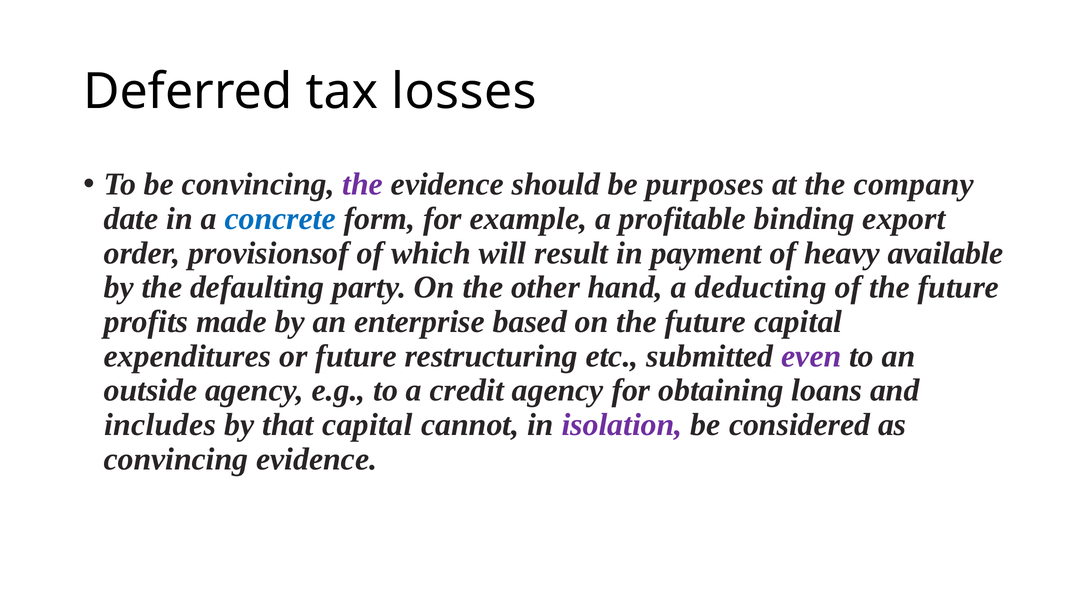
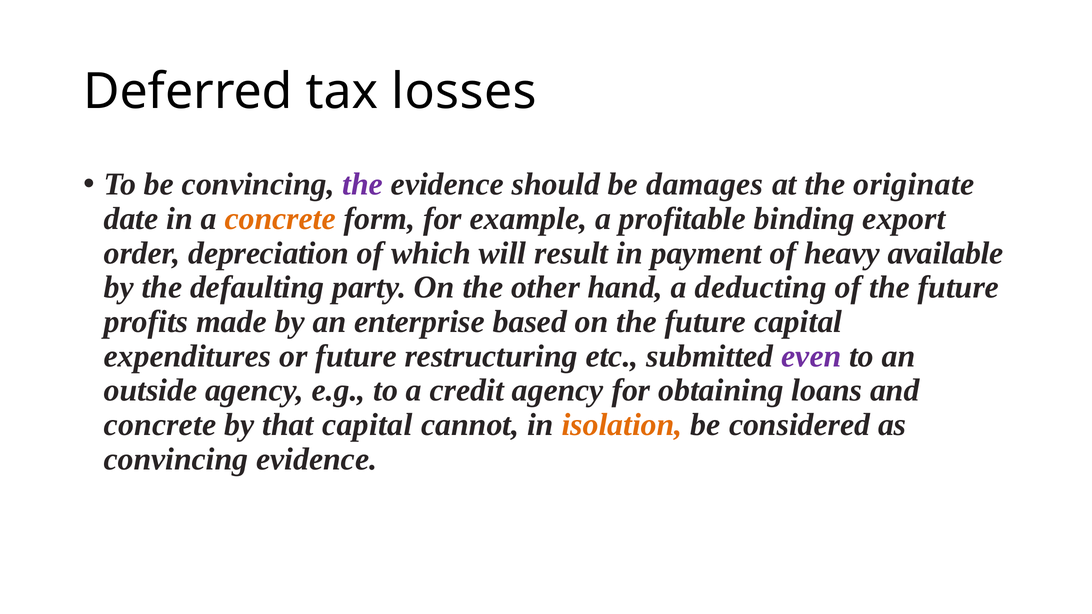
purposes: purposes -> damages (705, 185)
company: company -> originate (914, 185)
concrete colour: blue -> orange (280, 219)
provisionsof: provisionsof -> depreciation (269, 253)
includes: includes -> concrete (160, 425)
isolation colour: purple -> orange (622, 425)
